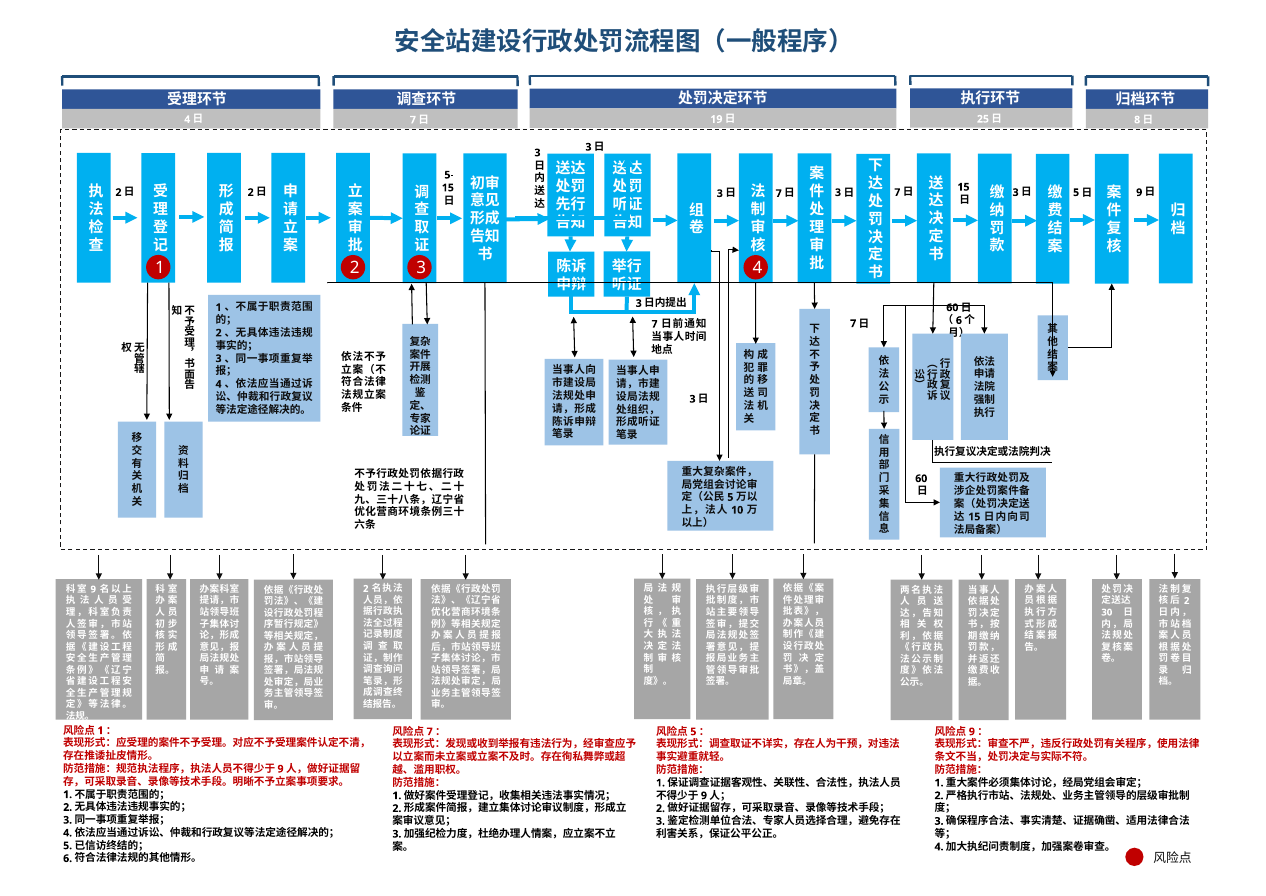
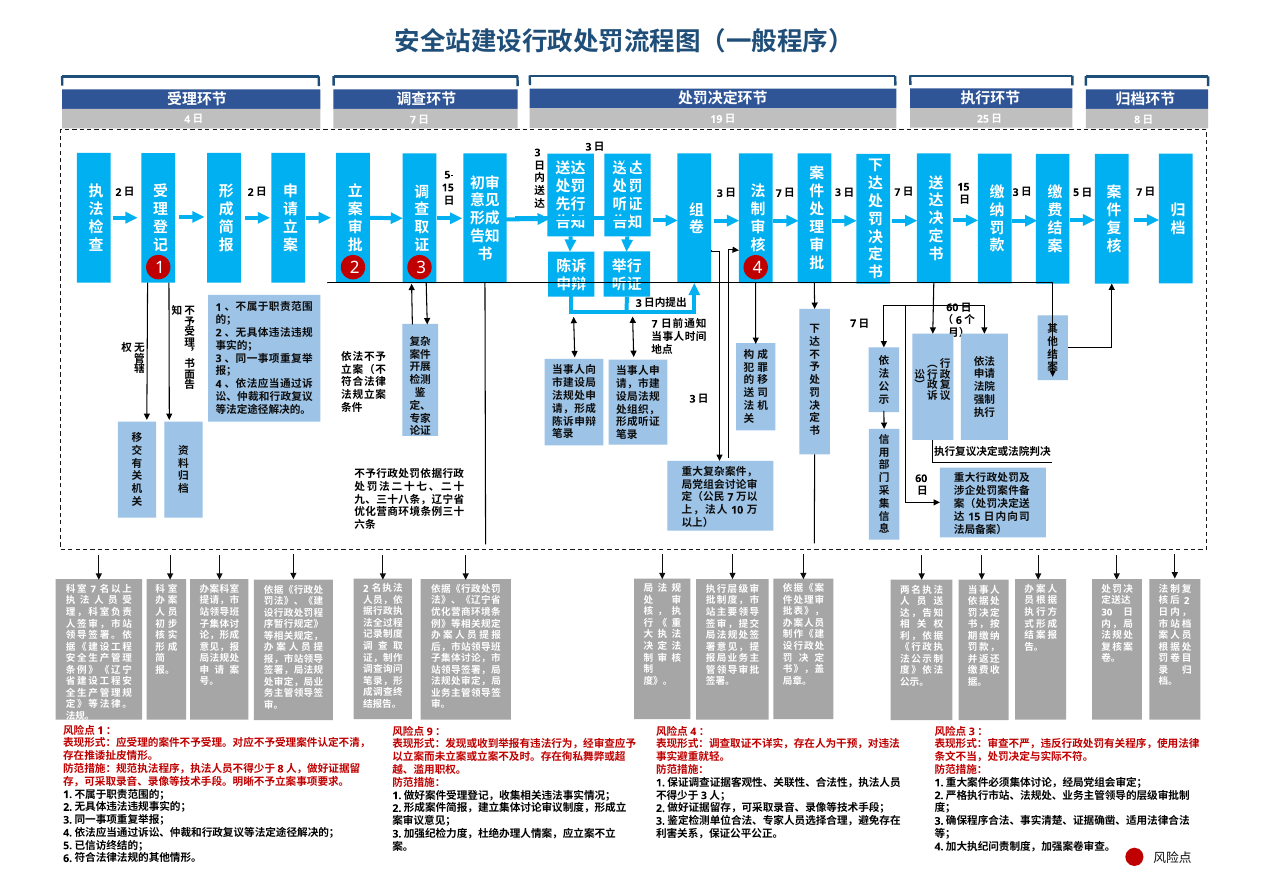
9: 9 -> 7 (1139, 192)
5: 5 -> 7 (730, 497)
9: 9 -> 7 (93, 589)
7: 7 -> 9 (430, 731)
5: 5 -> 4 (693, 731)
9: 9 -> 3 (972, 731)
9: 9 -> 8 (281, 768)
9: 9 -> 3 (704, 795)
